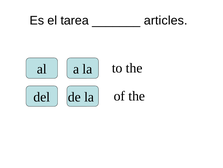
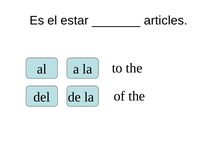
tarea: tarea -> estar (75, 20)
